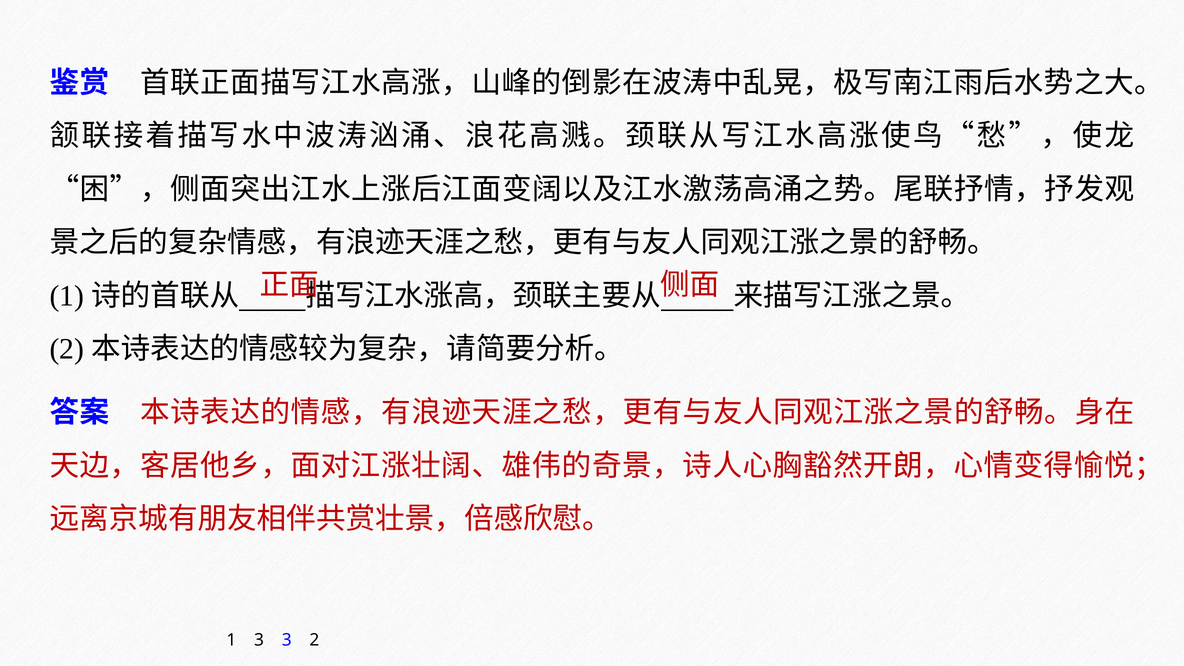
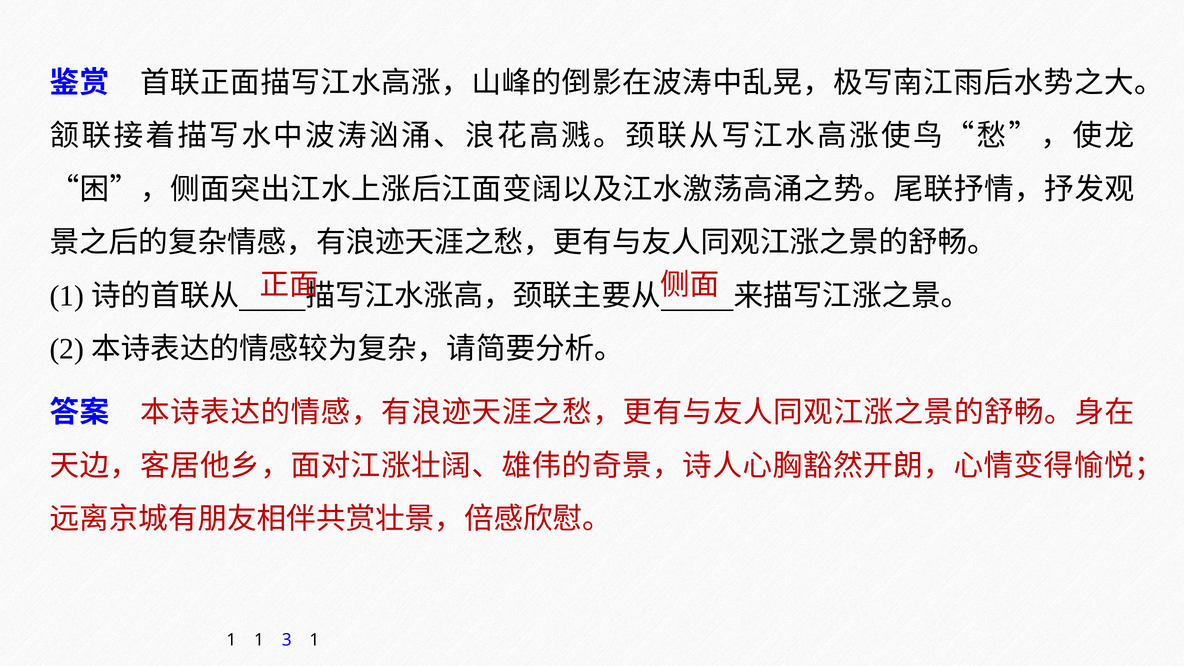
1 3: 3 -> 1 (259, 640)
3 2: 2 -> 1 (314, 640)
